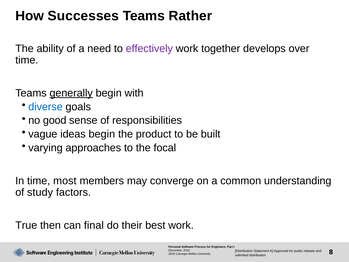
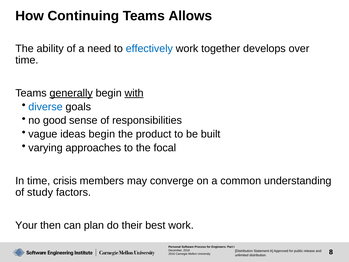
Successes: Successes -> Continuing (83, 16)
Rather: Rather -> Allows (190, 16)
effectively colour: purple -> blue (149, 48)
with underline: none -> present (134, 93)
most: most -> crisis (65, 181)
True: True -> Your (26, 225)
final: final -> plan (94, 225)
